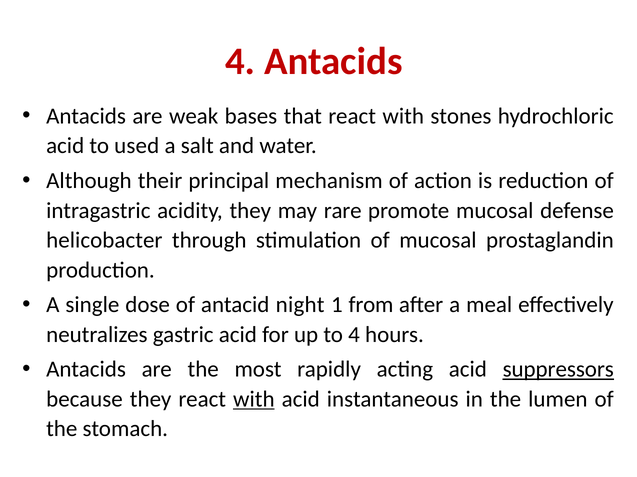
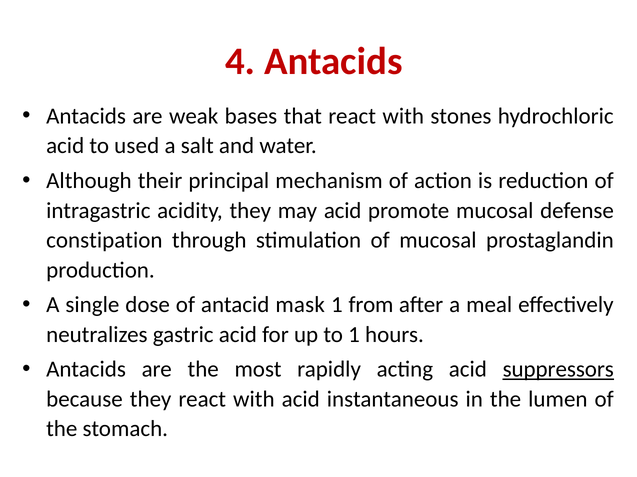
may rare: rare -> acid (343, 211)
helicobacter: helicobacter -> constipation (104, 241)
night: night -> mask (300, 305)
to 4: 4 -> 1 (354, 335)
with underline: present -> none (254, 400)
